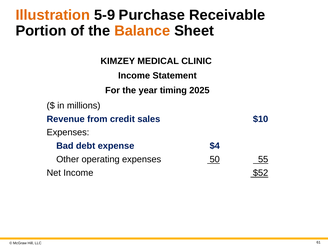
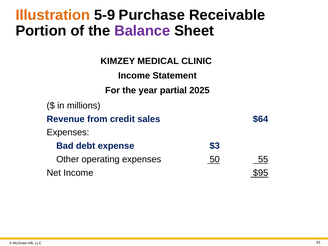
Balance colour: orange -> purple (142, 31)
timing: timing -> partial (173, 90)
$10: $10 -> $64 (261, 119)
$4: $4 -> $3 (215, 146)
$52: $52 -> $95 (261, 173)
